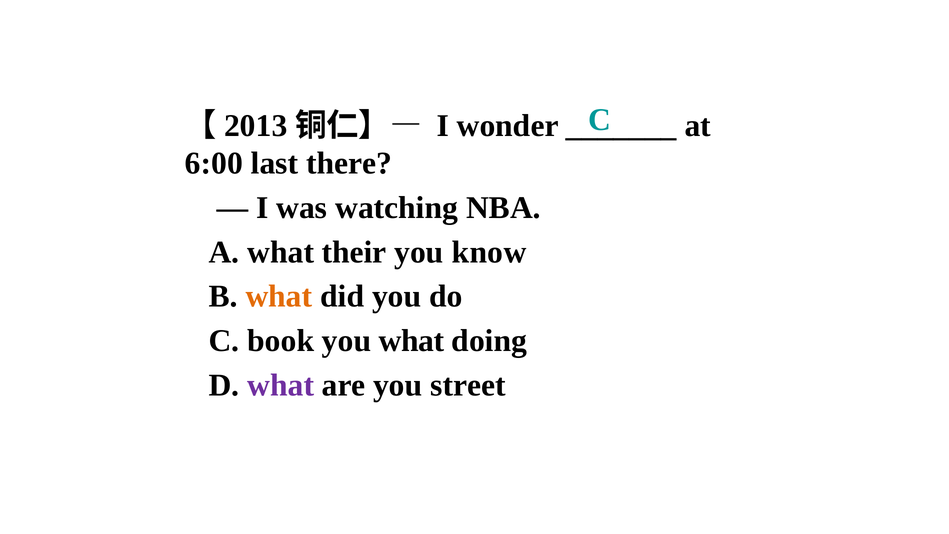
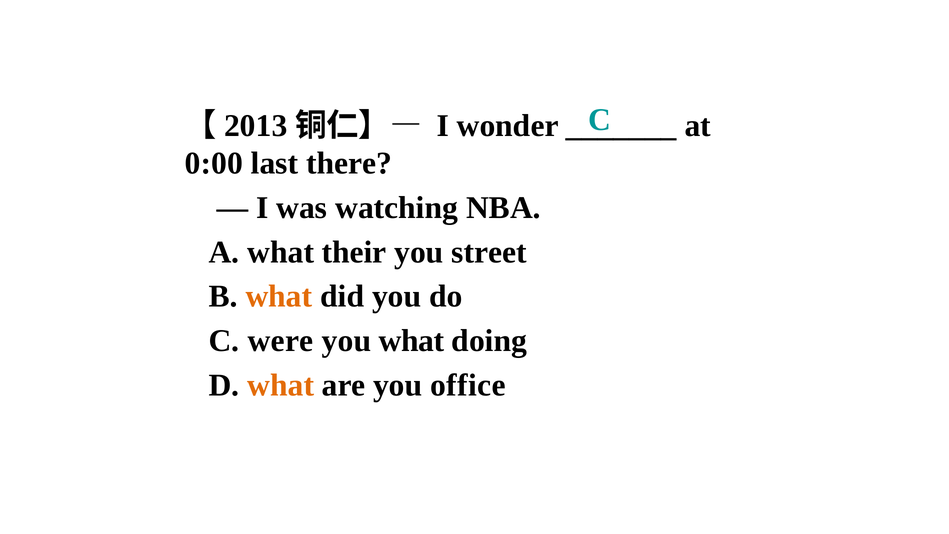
6:00: 6:00 -> 0:00 (214, 163)
know: know -> street (489, 252)
book: book -> were (281, 341)
what colour: purple -> orange (281, 385)
street: street -> office (468, 385)
